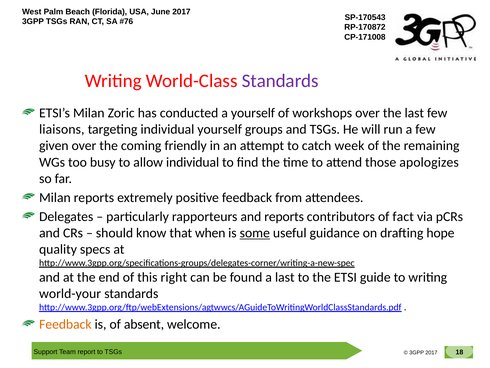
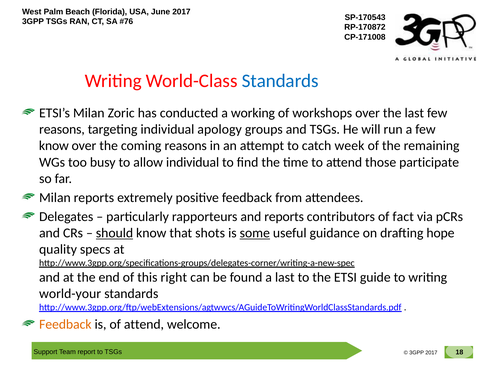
Standards colour: purple -> blue (280, 81)
a yourself: yourself -> working (253, 113)
liaisons: liaisons -> reasons (62, 129)
individual yourself: yourself -> apology (220, 129)
given: given -> know (54, 146)
coming friendly: friendly -> reasons (186, 146)
apologizes: apologizes -> participate (429, 162)
should underline: none -> present (114, 233)
when: when -> shots (210, 233)
of absent: absent -> attend (144, 324)
